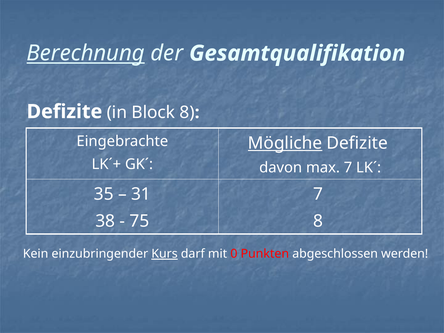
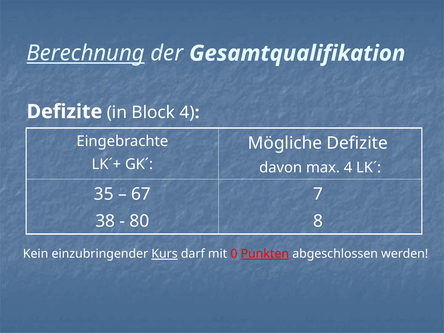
Block 8: 8 -> 4 (187, 112)
Mögliche underline: present -> none (285, 143)
max 7: 7 -> 4 (348, 168)
31: 31 -> 67 (141, 194)
75: 75 -> 80 (139, 221)
Punkten underline: none -> present (265, 254)
